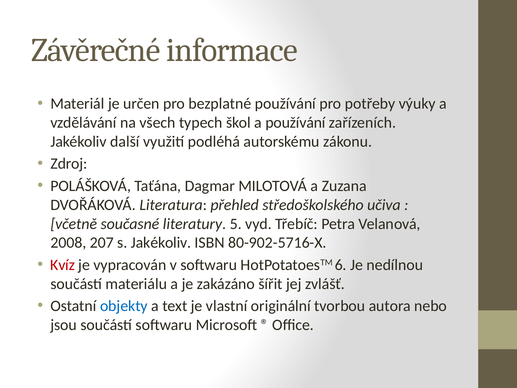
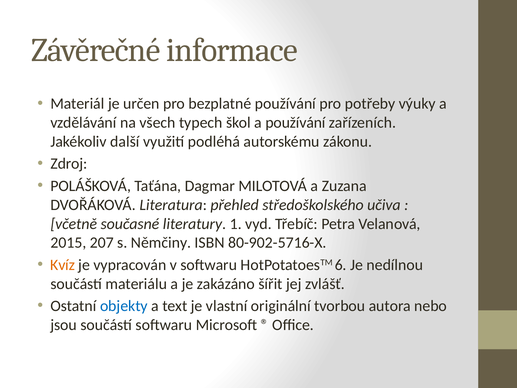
5: 5 -> 1 (236, 224)
2008: 2008 -> 2015 (68, 243)
s Jakékoliv: Jakékoliv -> Němčiny (161, 243)
Kvíz colour: red -> orange (63, 265)
